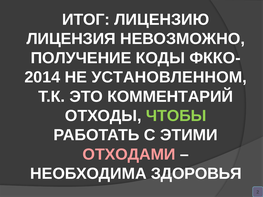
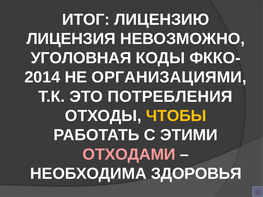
ПОЛУЧЕНИЕ: ПОЛУЧЕНИЕ -> УГОЛОВНАЯ (81, 58)
УСТАНОВЛЕННОМ: УСТАНОВЛЕННОМ -> ОРГАНИЗАЦИЯМИ (169, 77)
КОММЕНТАРИЙ: КОММЕНТАРИЙ -> ПОТРЕБЛЕНИЯ (170, 97)
ЧТОБЫ colour: light green -> yellow (176, 116)
